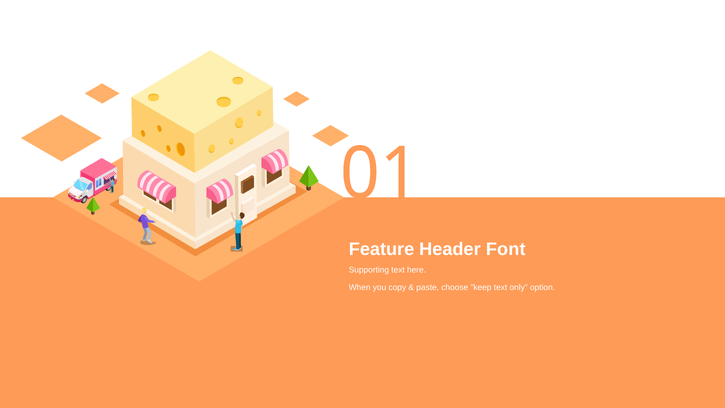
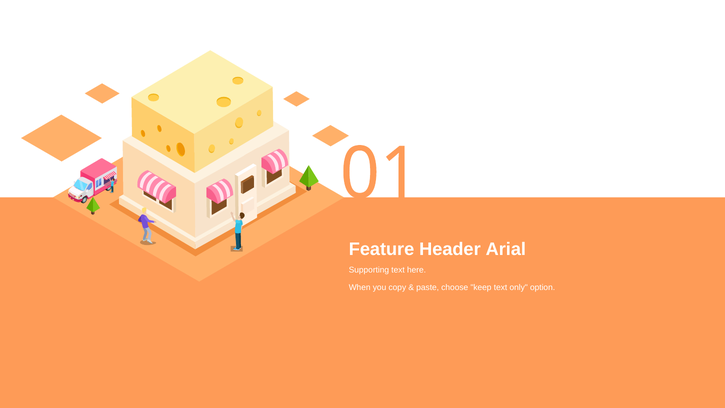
Font: Font -> Arial (506, 249)
